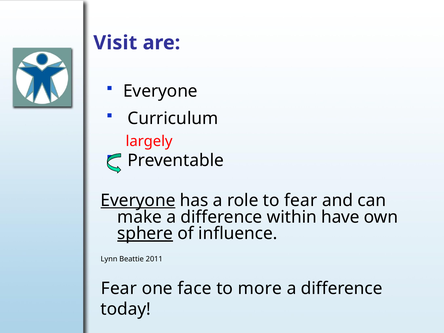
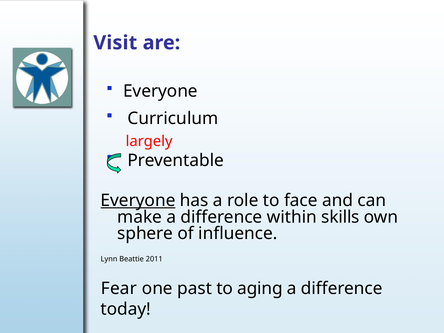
to fear: fear -> face (301, 200)
have: have -> skills (340, 217)
sphere underline: present -> none (145, 234)
face: face -> past (195, 288)
more: more -> aging (260, 288)
